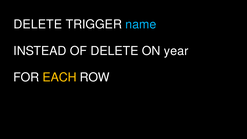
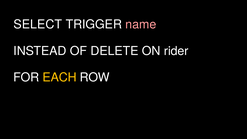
DELETE: DELETE -> SELECT (38, 24)
name colour: light blue -> pink (141, 24)
year: year -> rider (176, 51)
